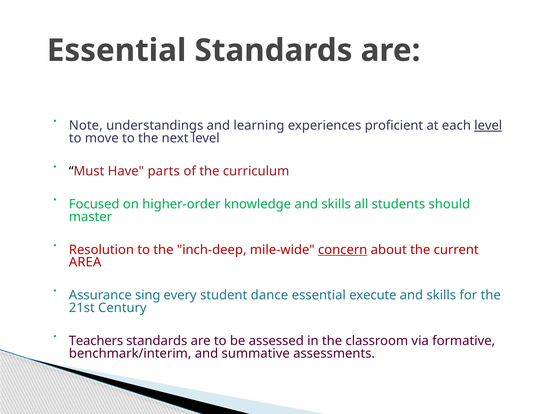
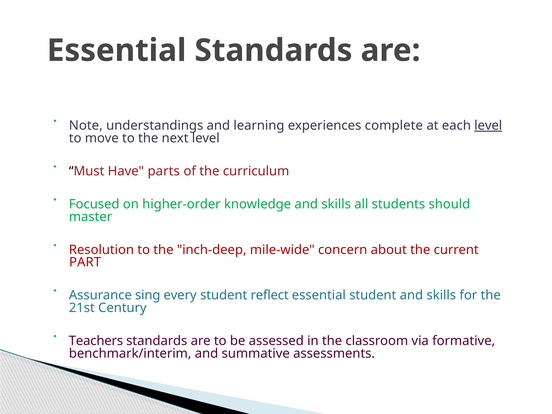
proficient: proficient -> complete (394, 126)
concern underline: present -> none (343, 250)
AREA: AREA -> PART (85, 262)
dance: dance -> reflect (270, 295)
essential execute: execute -> student (373, 295)
